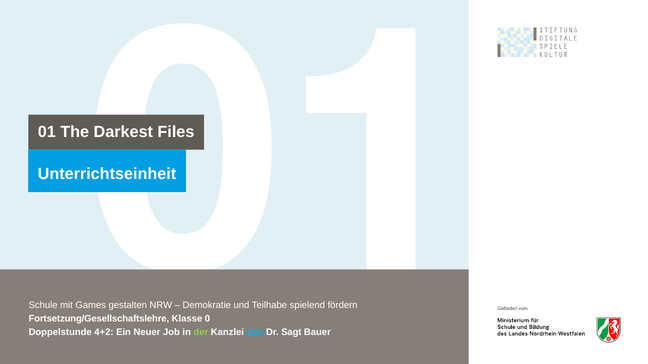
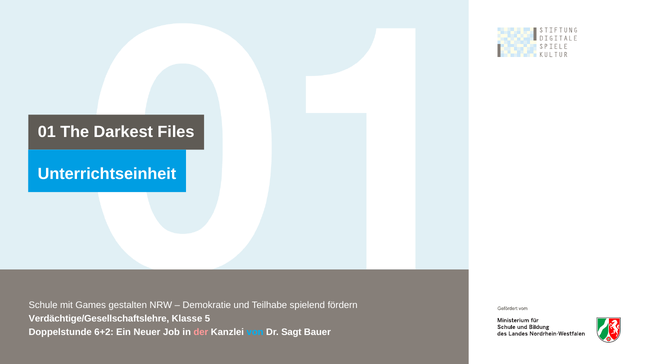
Fortsetzung/Gesellschaftslehre: Fortsetzung/Gesellschaftslehre -> Verdächtige/Gesellschaftslehre (99, 319)
0: 0 -> 5 (207, 319)
4+2: 4+2 -> 6+2 (104, 333)
der colour: light green -> pink (201, 333)
